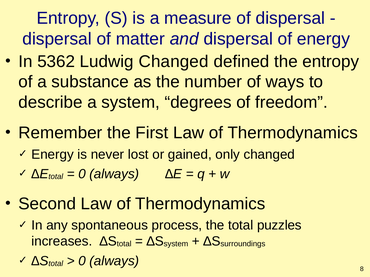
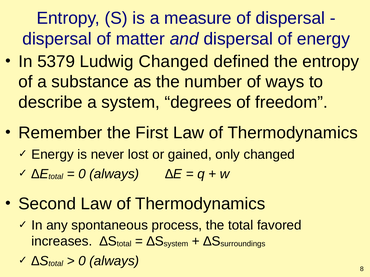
5362: 5362 -> 5379 (56, 62)
puzzles: puzzles -> favored (279, 226)
